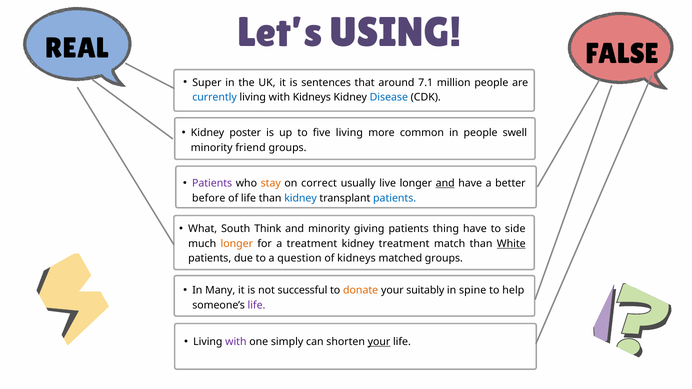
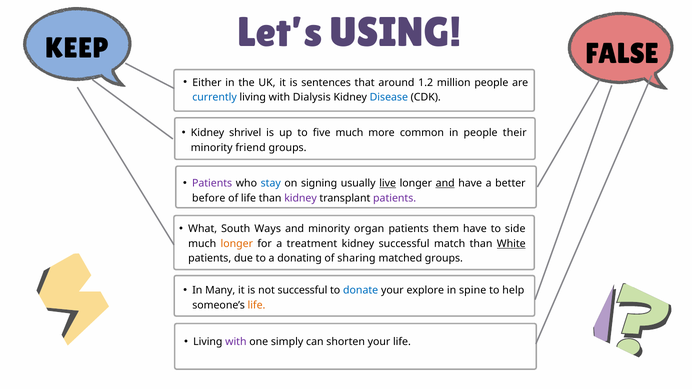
REAL: REAL -> KEEP (77, 48)
Super: Super -> Either (207, 83)
7.1: 7.1 -> 1.2 (426, 83)
with Kidneys: Kidneys -> Dialysis (312, 97)
poster: poster -> shrivel (245, 133)
five living: living -> much (349, 133)
swell: swell -> their (515, 133)
stay colour: orange -> blue (271, 183)
correct: correct -> signing (319, 183)
live underline: none -> present (388, 183)
kidney colour: blue -> purple (301, 198)
patients colour: blue -> purple (395, 198)
Think: Think -> Ways (268, 229)
giving: giving -> organ (369, 229)
thing: thing -> them (446, 229)
kidney treatment: treatment -> successful (404, 244)
question: question -> donating (300, 258)
of kidneys: kidneys -> sharing (356, 258)
donate colour: orange -> blue (361, 290)
suitably: suitably -> explore (425, 290)
life colour: purple -> orange (256, 305)
your underline: present -> none (379, 342)
